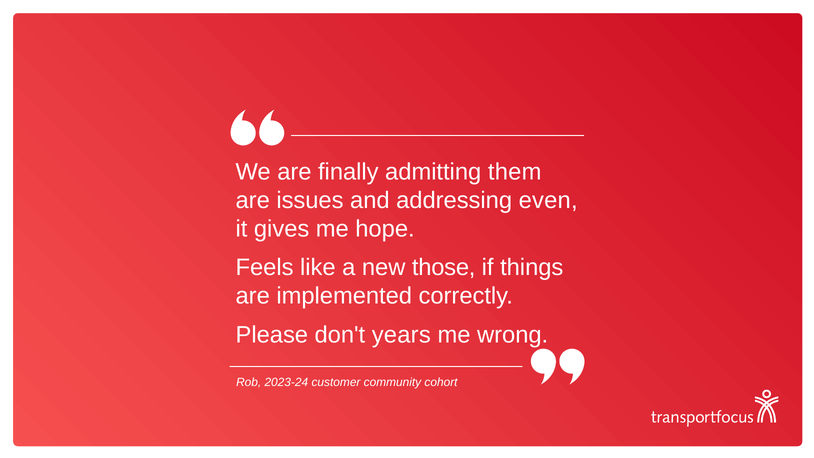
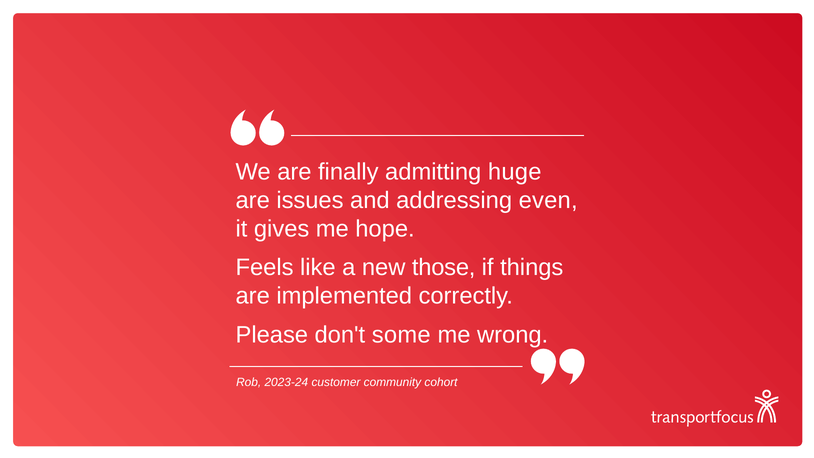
them: them -> huge (515, 172)
years: years -> some (401, 335)
